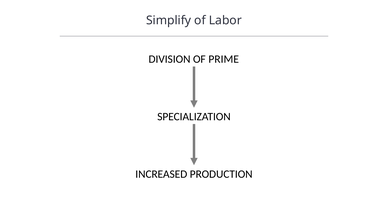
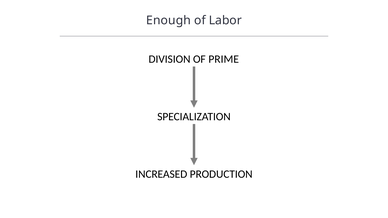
Simplify: Simplify -> Enough (169, 20)
